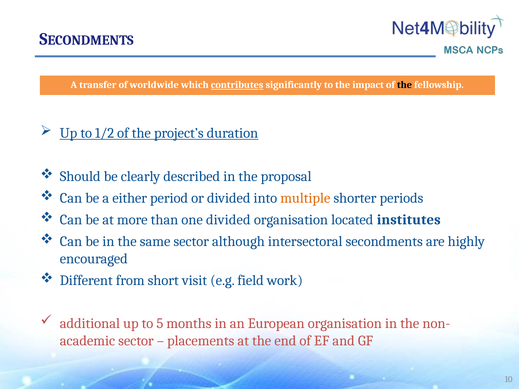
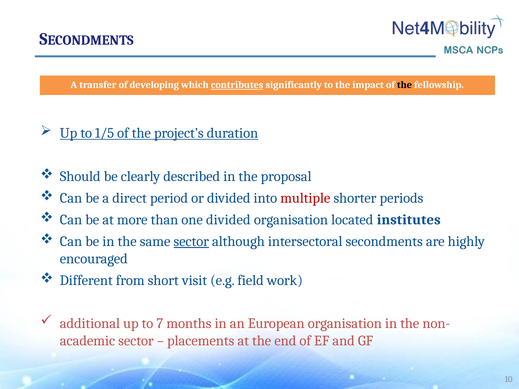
worldwide: worldwide -> developing (154, 85)
1/2: 1/2 -> 1/5 (105, 133)
either: either -> direct (130, 198)
multiple colour: orange -> red (305, 198)
sector underline: none -> present (191, 241)
5: 5 -> 7 (160, 324)
